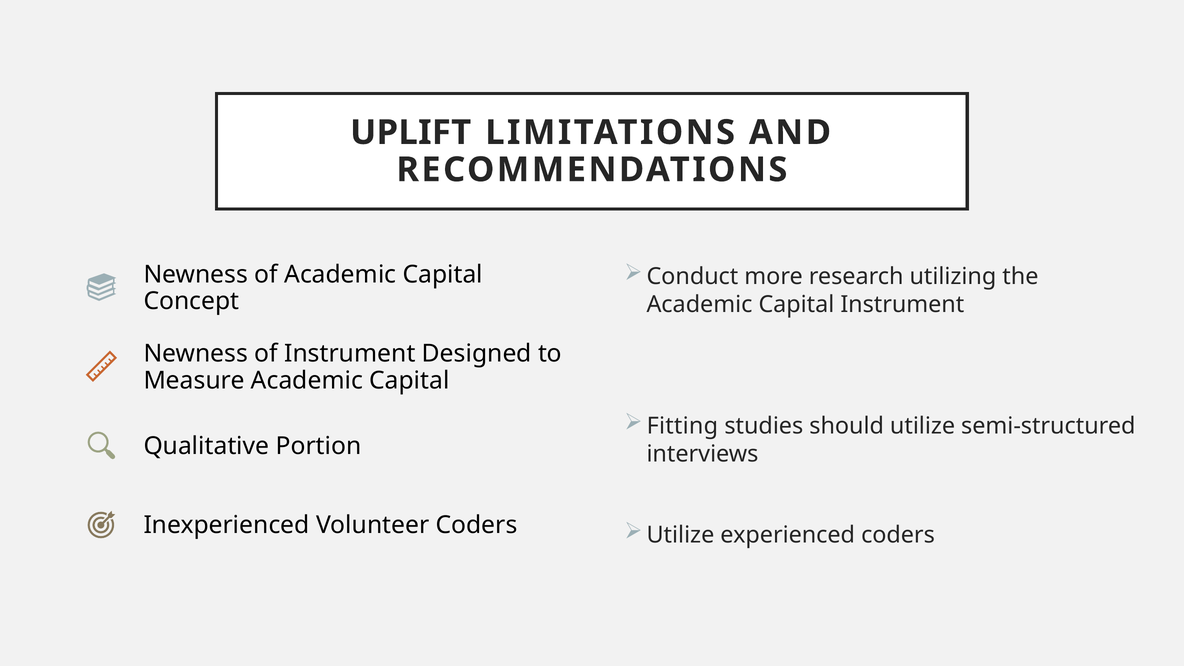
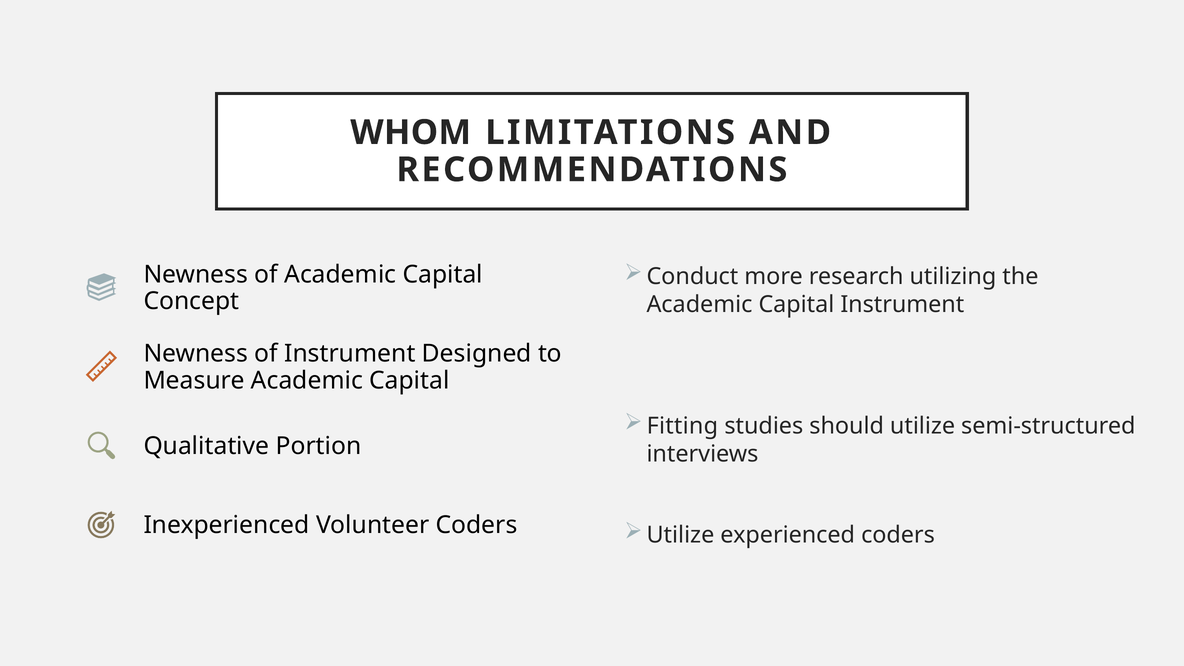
UPLIFT: UPLIFT -> WHOM (411, 133)
